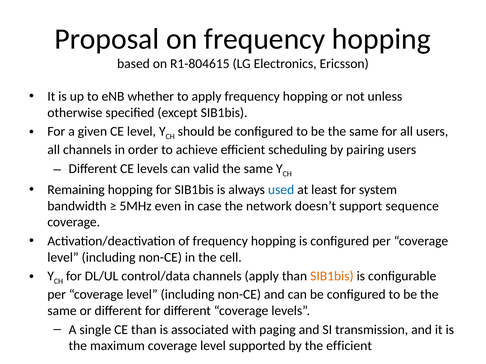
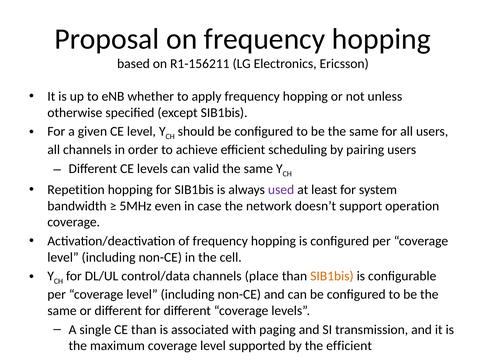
R1-804615: R1-804615 -> R1-156211 (200, 64)
Remaining: Remaining -> Repetition (76, 190)
used colour: blue -> purple (281, 190)
sequence: sequence -> operation (412, 206)
channels apply: apply -> place (262, 277)
